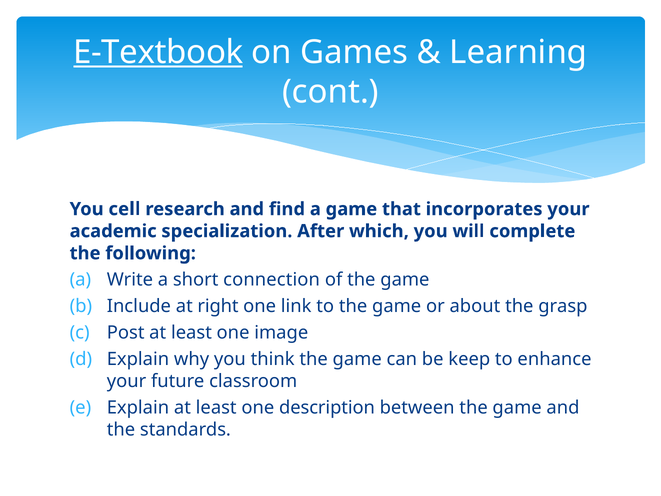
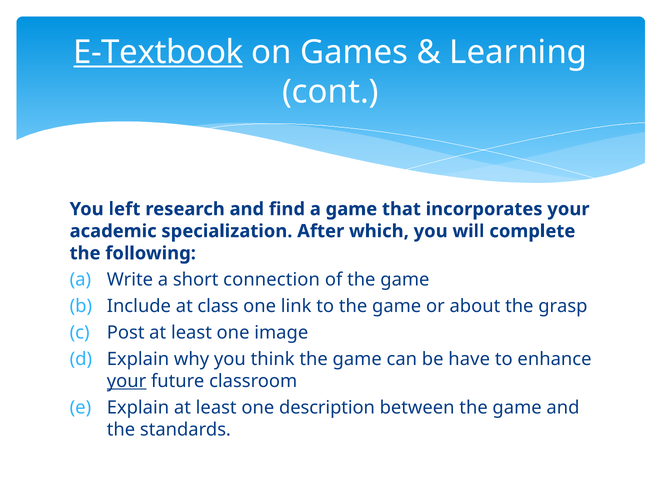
cell: cell -> left (124, 209)
right: right -> class (218, 306)
keep: keep -> have (469, 359)
your underline: none -> present (127, 381)
